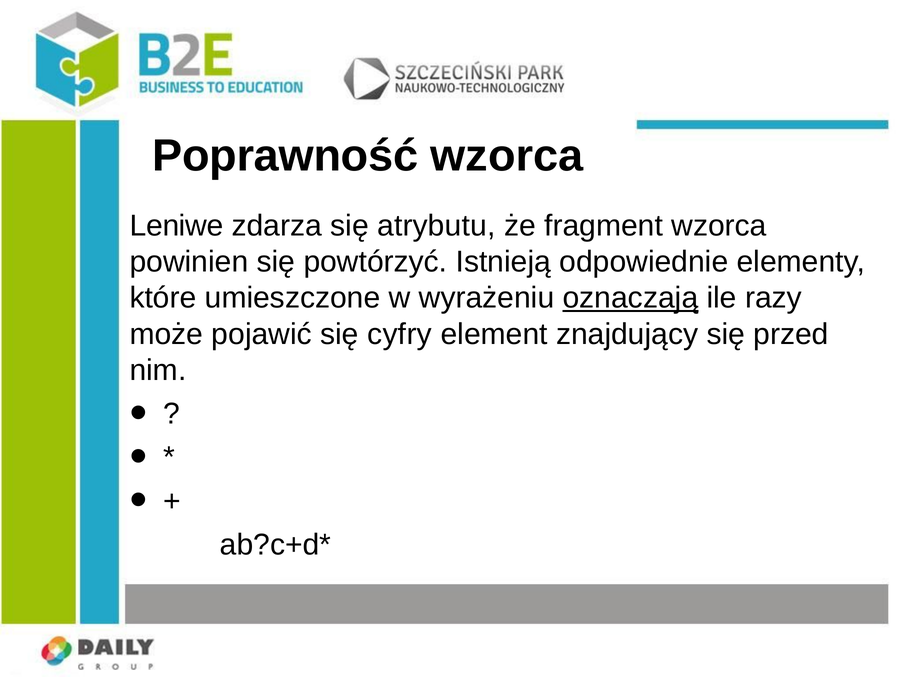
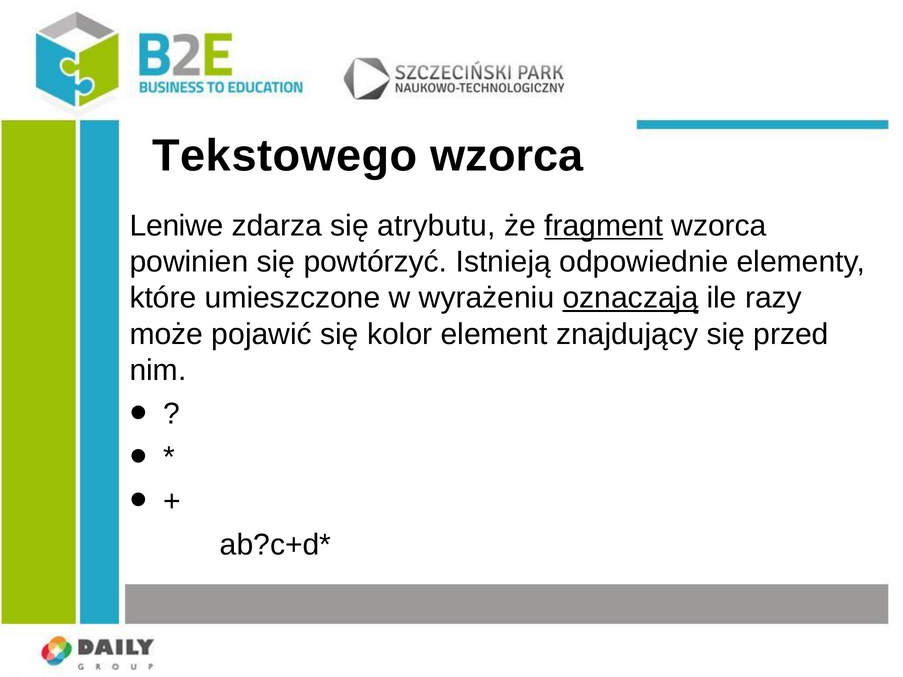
Poprawność: Poprawność -> Tekstowego (285, 156)
fragment underline: none -> present (604, 226)
cyfry: cyfry -> kolor (400, 334)
